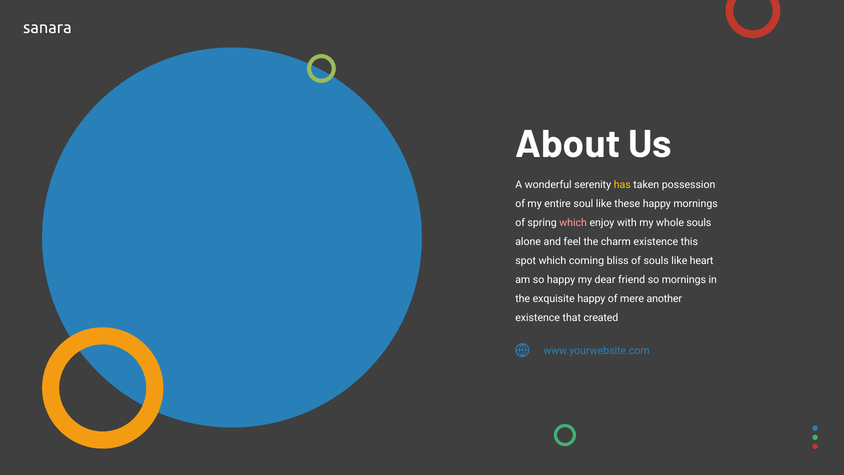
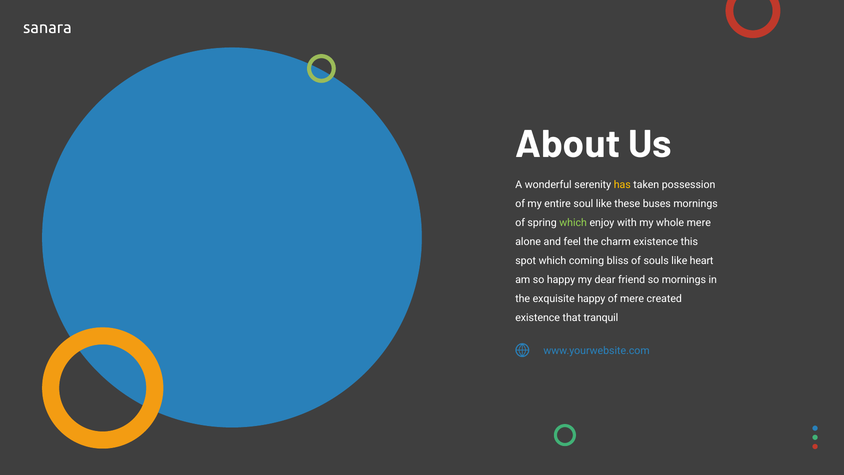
these happy: happy -> buses (657, 203)
which colour: pink -> light green (573, 222)
whole souls: souls -> mere (699, 222)
another: another -> created (664, 298)
created: created -> tranquil (601, 317)
